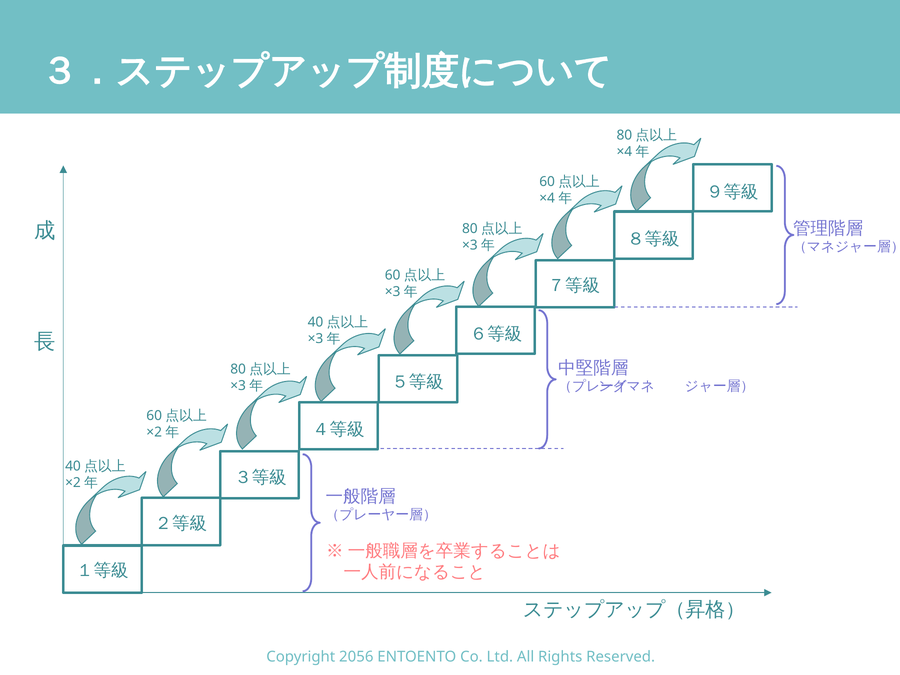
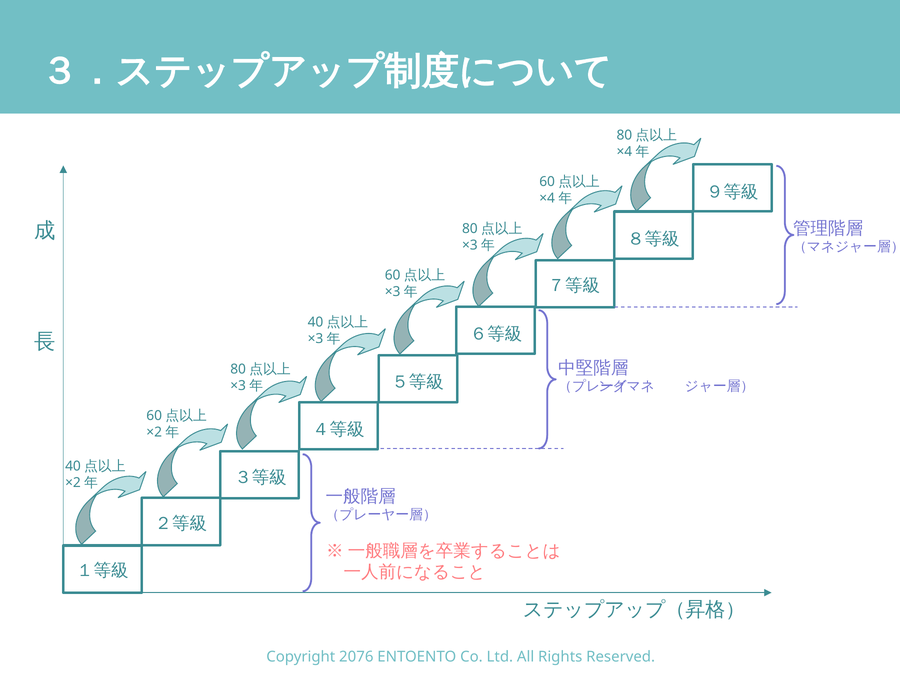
2056: 2056 -> 2076 (356, 657)
